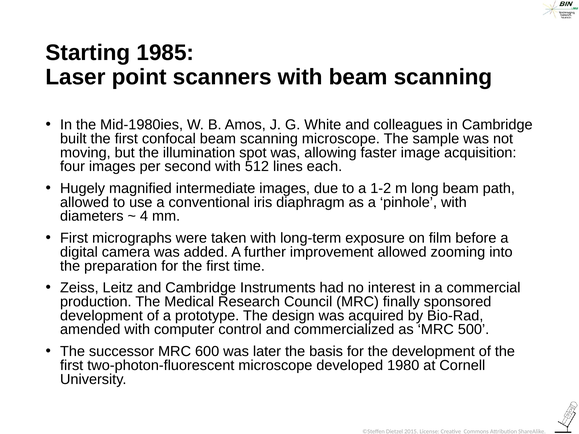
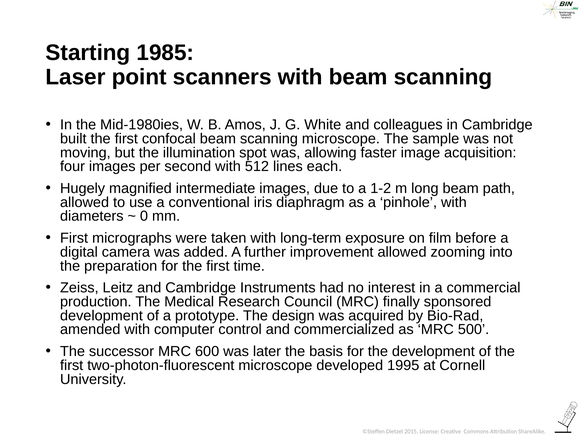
4: 4 -> 0 (144, 216)
1980: 1980 -> 1995 (403, 366)
